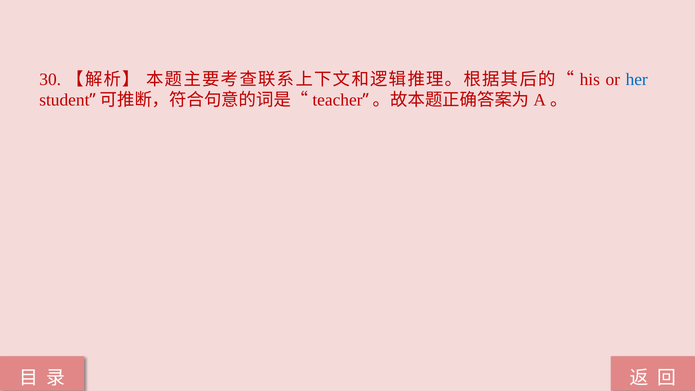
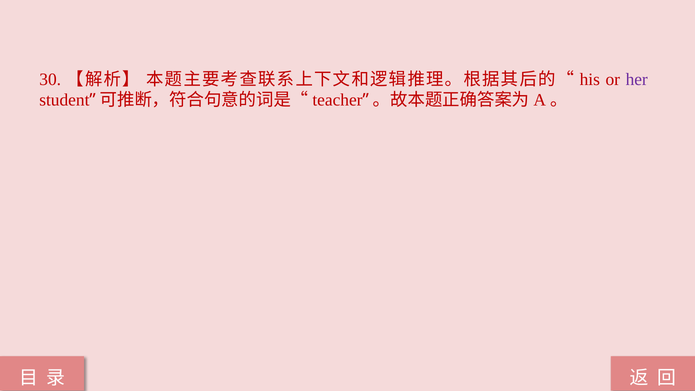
her colour: blue -> purple (637, 79)
